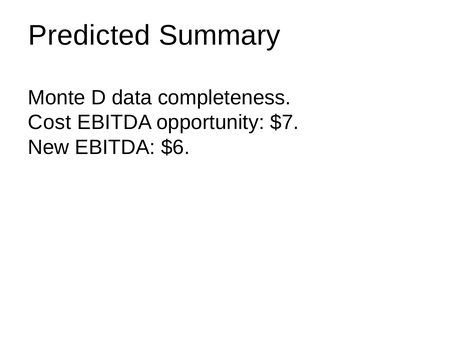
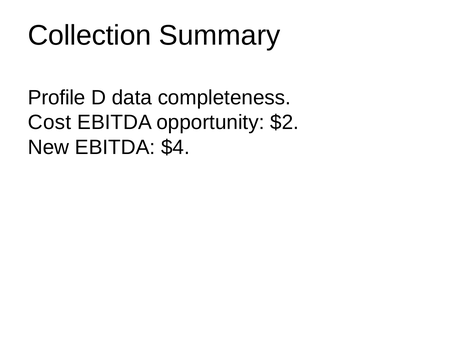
Predicted: Predicted -> Collection (89, 35)
Monte: Monte -> Profile (57, 98)
$7: $7 -> $2 (285, 122)
$6: $6 -> $4 (175, 147)
